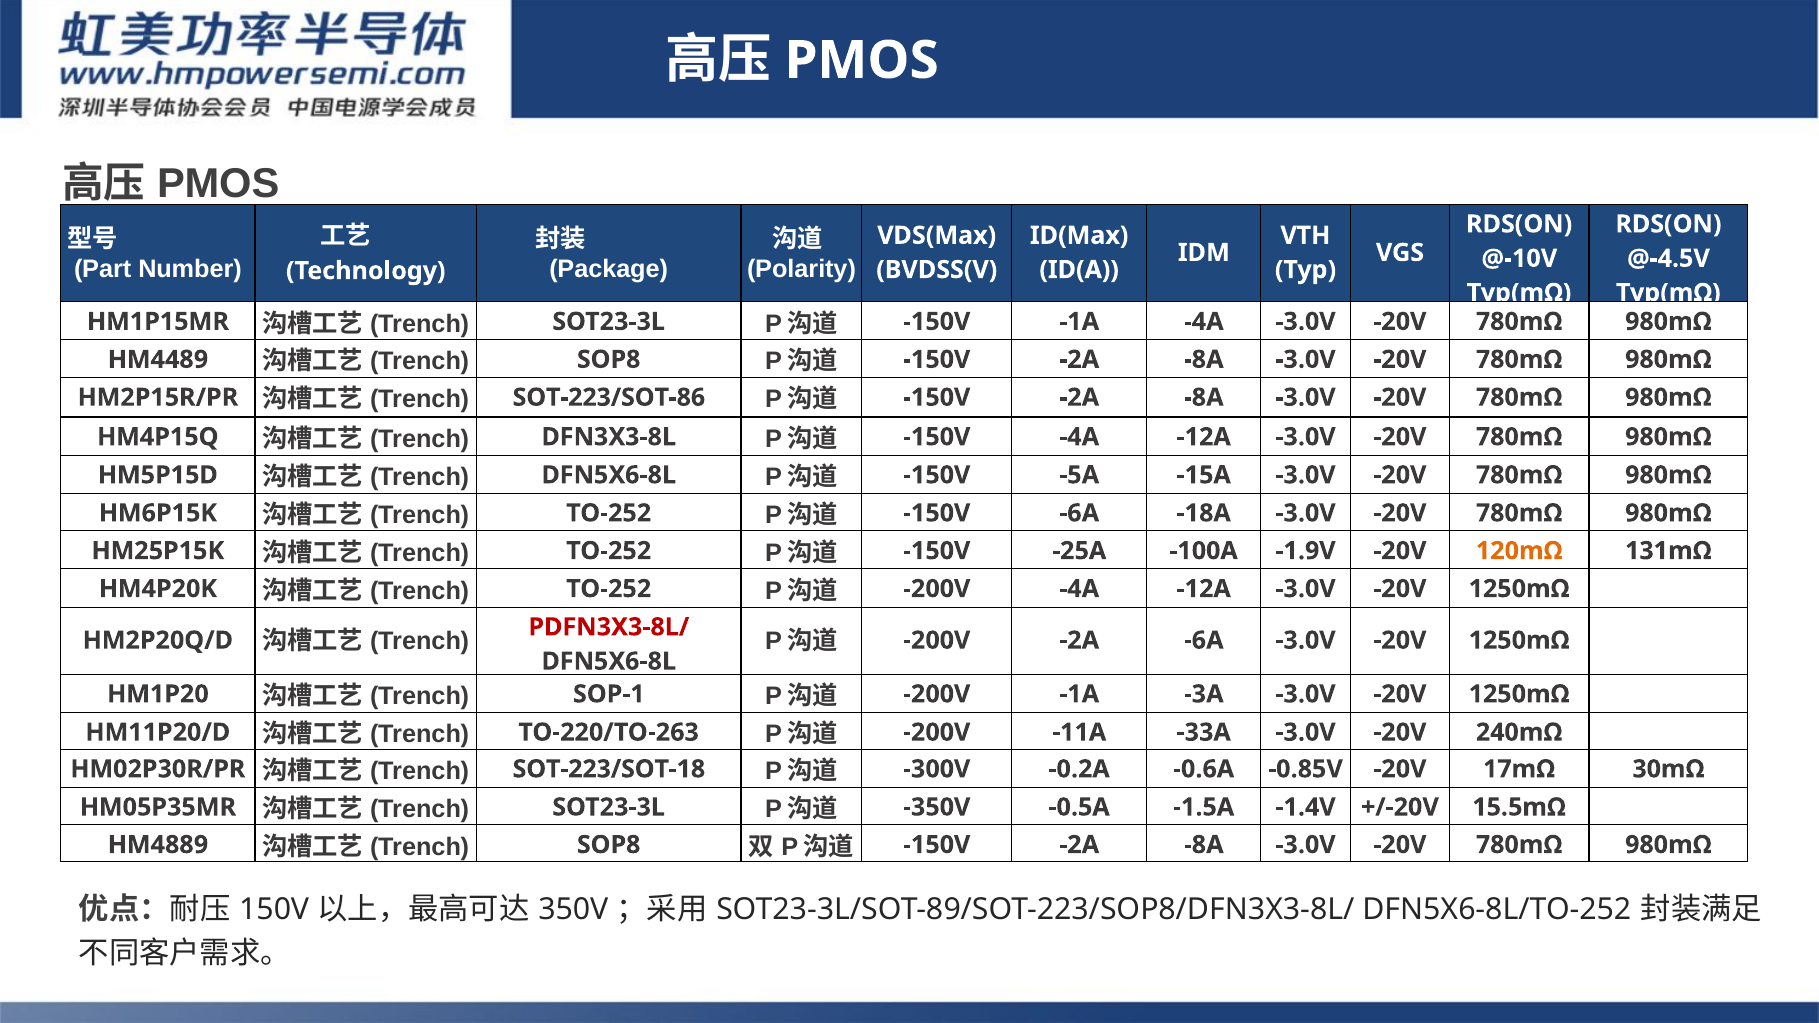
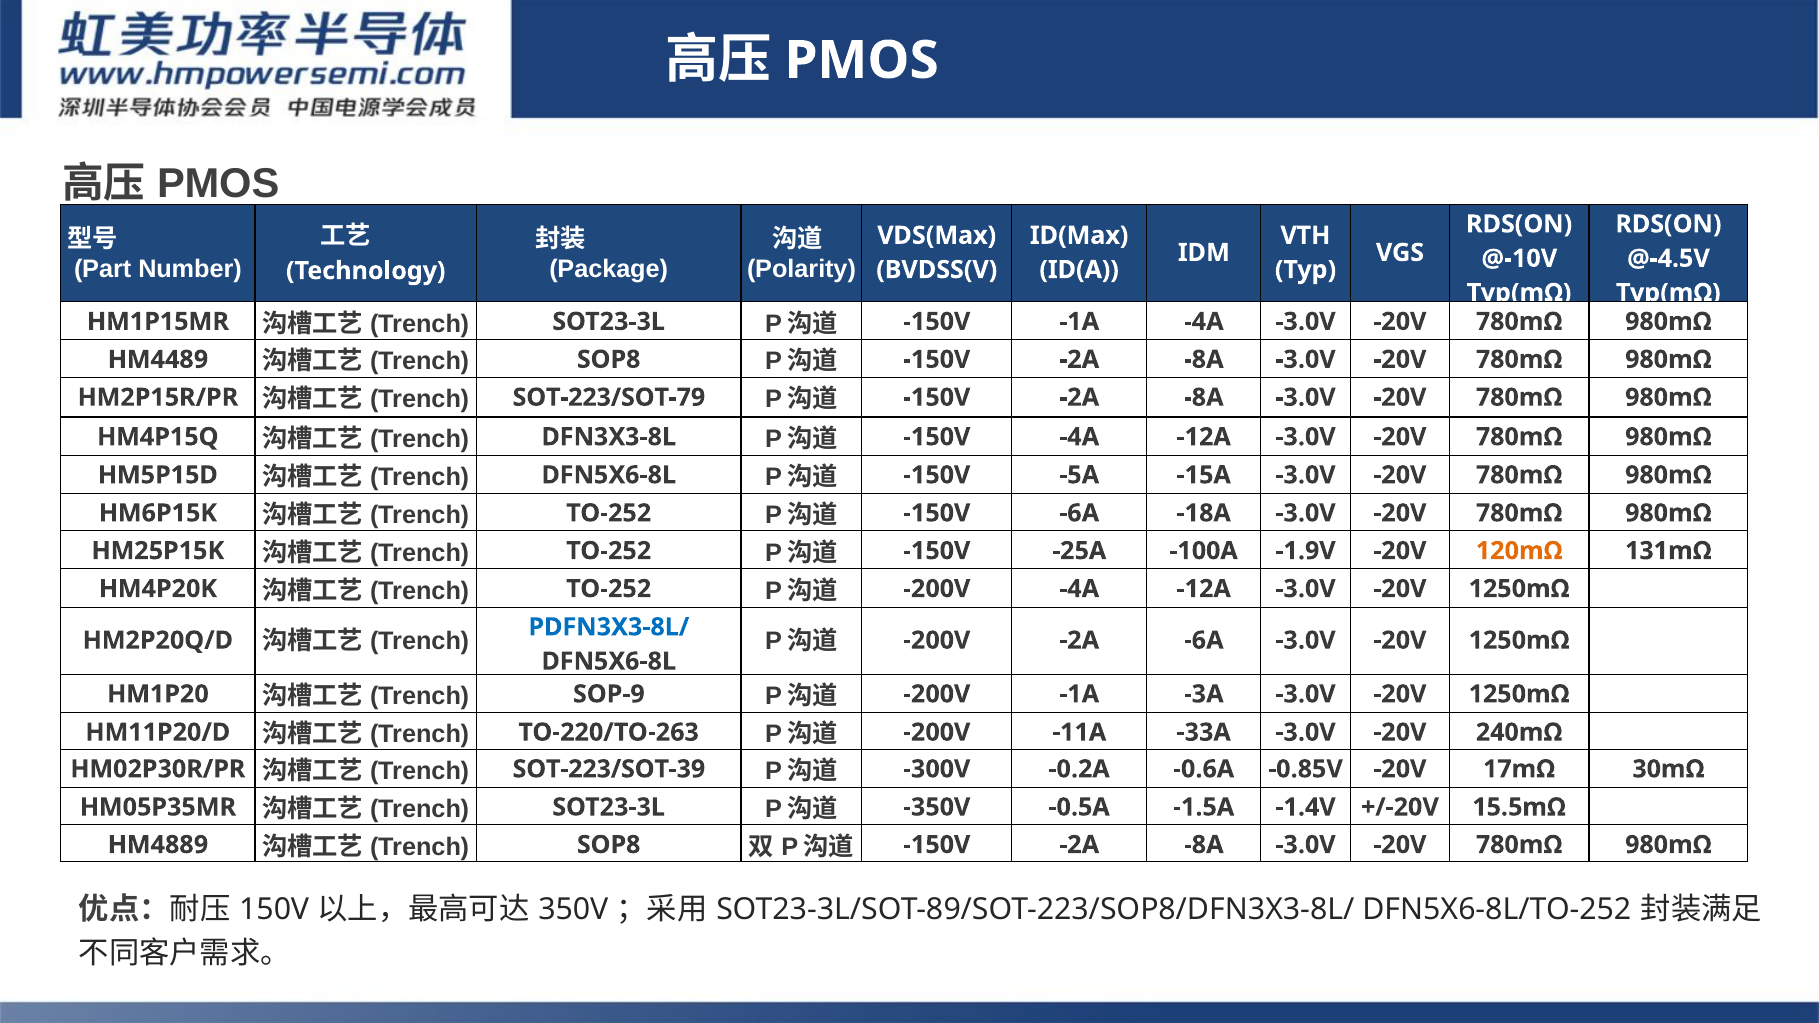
SOT-223/SOT-86: SOT-223/SOT-86 -> SOT-223/SOT-79 (609, 397)
PDFN3X3-8L/ colour: red -> blue (609, 627)
SOP-1: SOP-1 -> SOP-9 (609, 694)
SOT-223/SOT-18: SOT-223/SOT-18 -> SOT-223/SOT-39 (609, 769)
